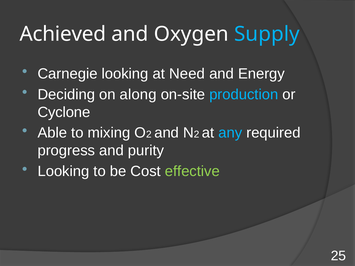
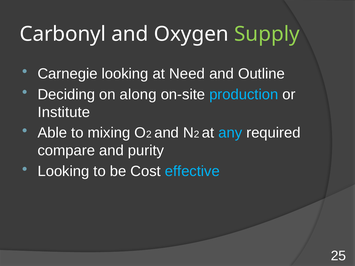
Achieved: Achieved -> Carbonyl (63, 34)
Supply colour: light blue -> light green (267, 34)
Energy: Energy -> Outline (261, 74)
Cyclone: Cyclone -> Institute (64, 112)
progress: progress -> compare (66, 151)
effective colour: light green -> light blue (192, 171)
